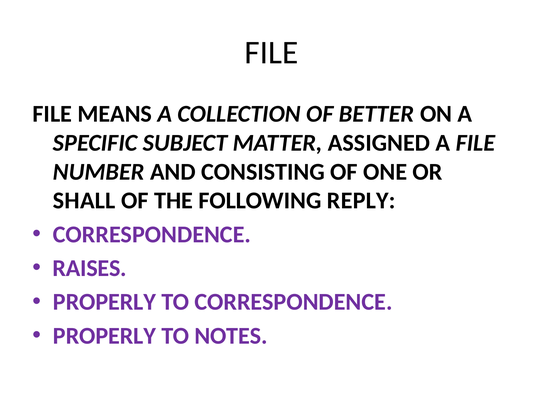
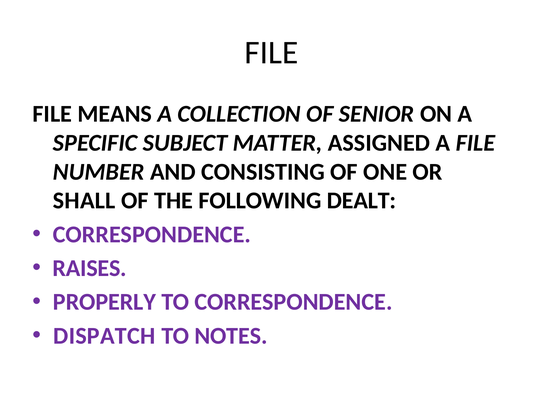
BETTER: BETTER -> SENIOR (377, 114)
REPLY: REPLY -> DEALT (361, 201)
PROPERLY: PROPERLY -> DISPATCH (104, 336)
